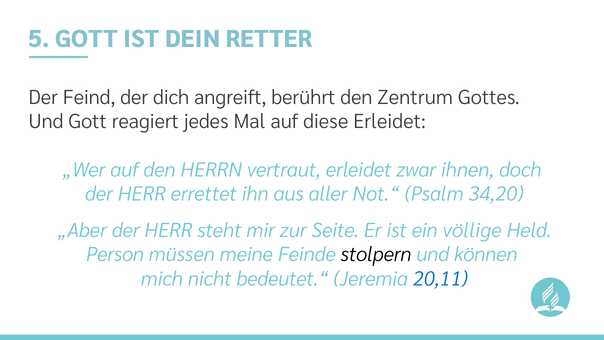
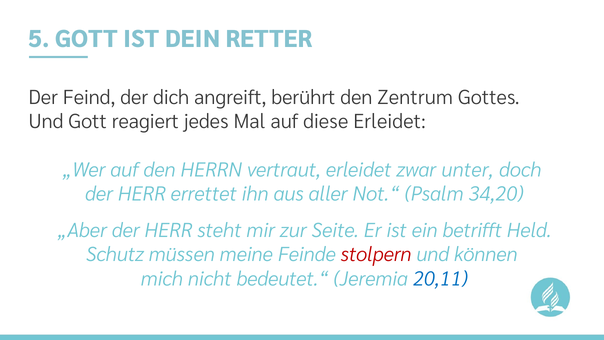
ihnen: ihnen -> unter (468, 170)
völlige: völlige -> betrifft (472, 230)
Person: Person -> Schutz (115, 255)
stolpern colour: black -> red (376, 255)
